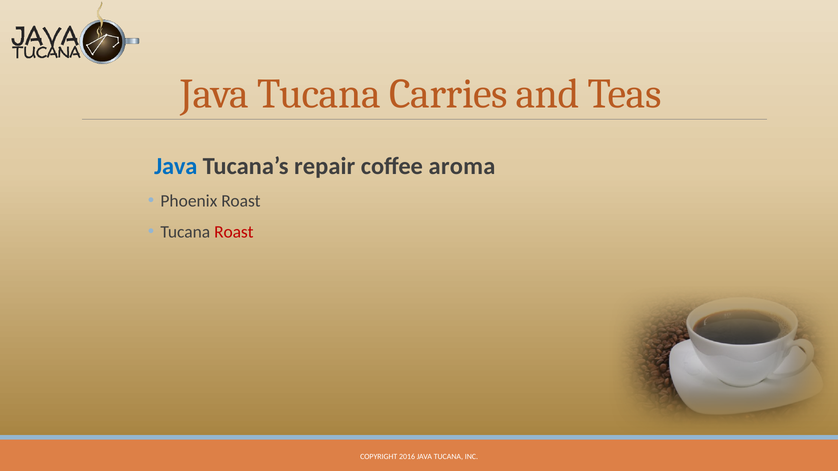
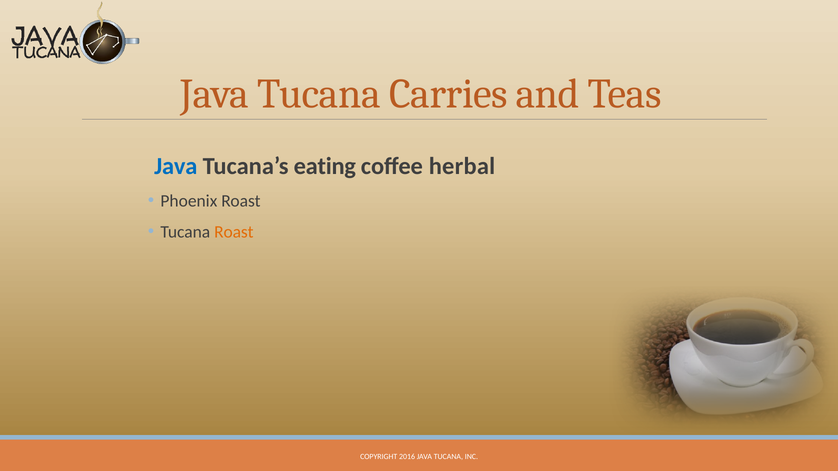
repair: repair -> eating (325, 166)
aroma: aroma -> herbal (462, 166)
Roast colour: red -> orange (234, 232)
